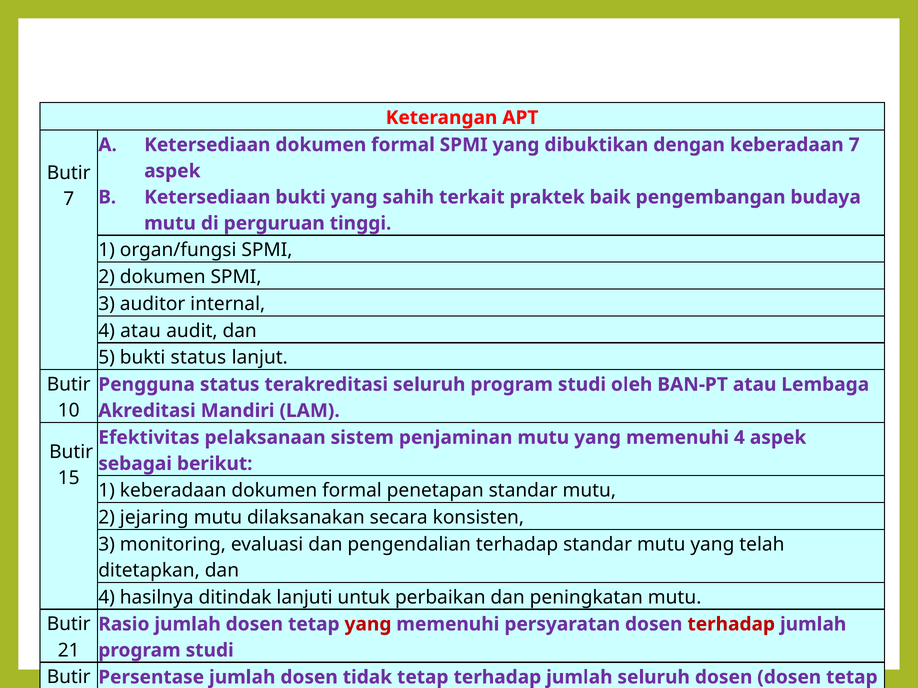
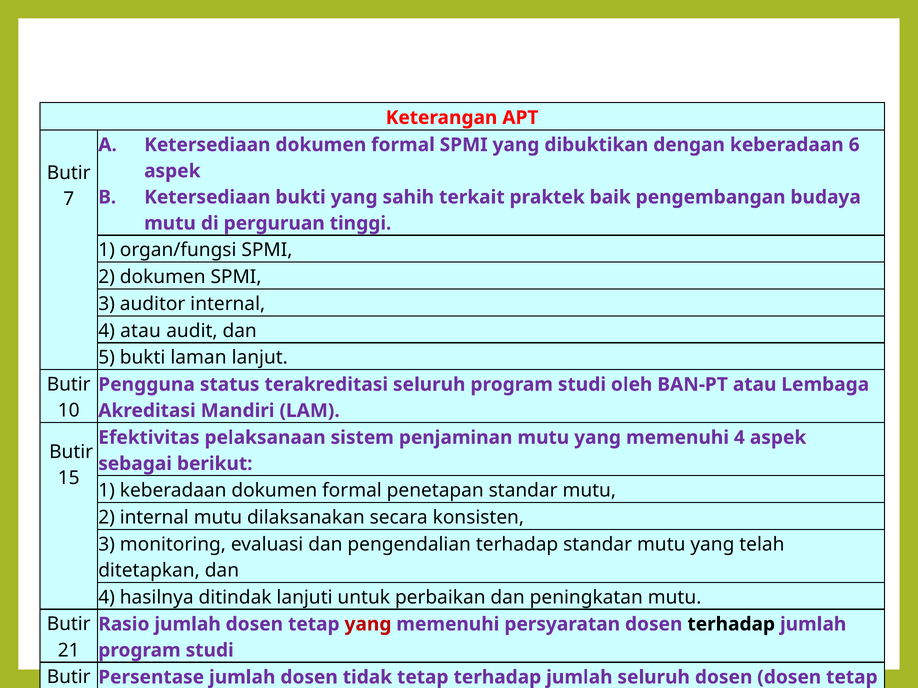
keberadaan 7: 7 -> 6 (854, 145)
bukti status: status -> laman (198, 358)
2 jejaring: jejaring -> internal (154, 518)
terhadap colour: red -> black (731, 625)
